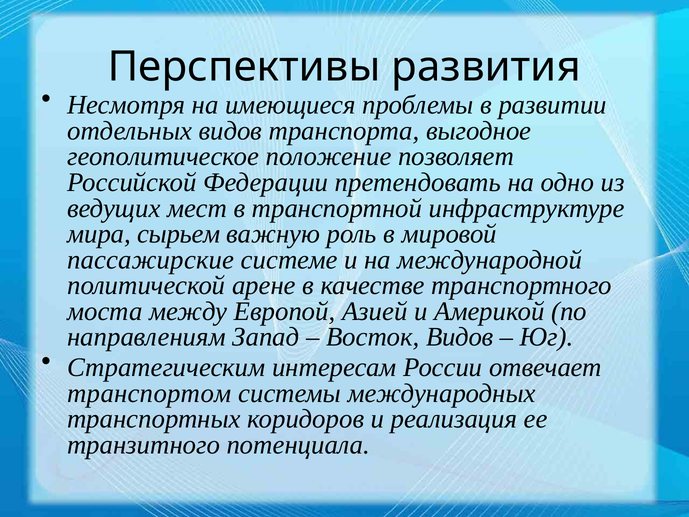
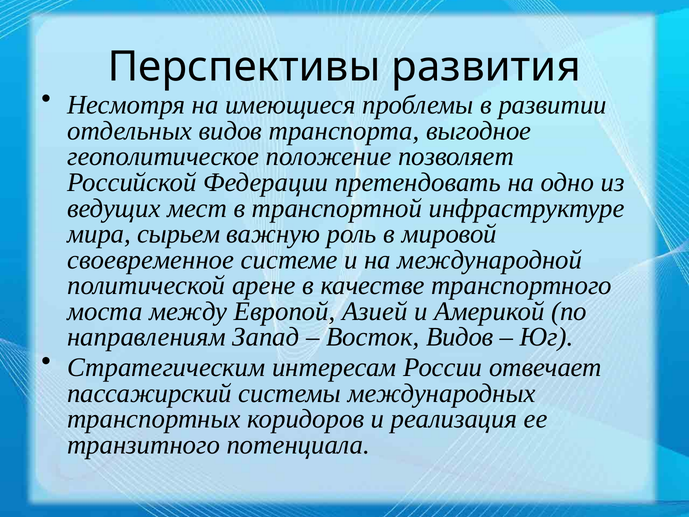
пассажирские: пассажирские -> своевременное (151, 260)
транспортом: транспортом -> пассажирский (150, 393)
